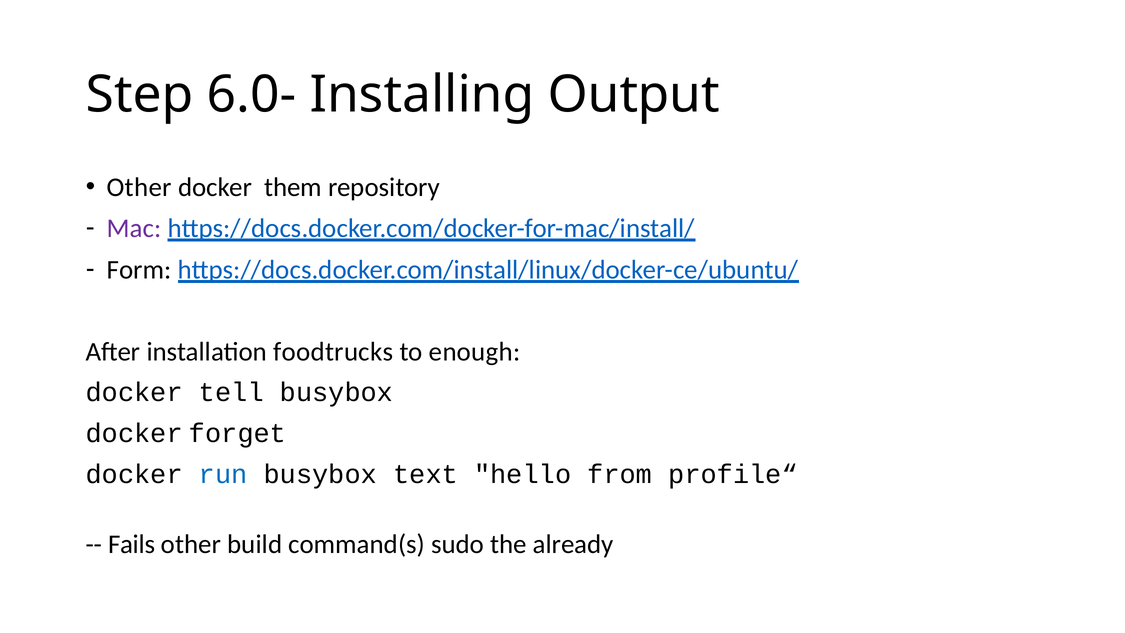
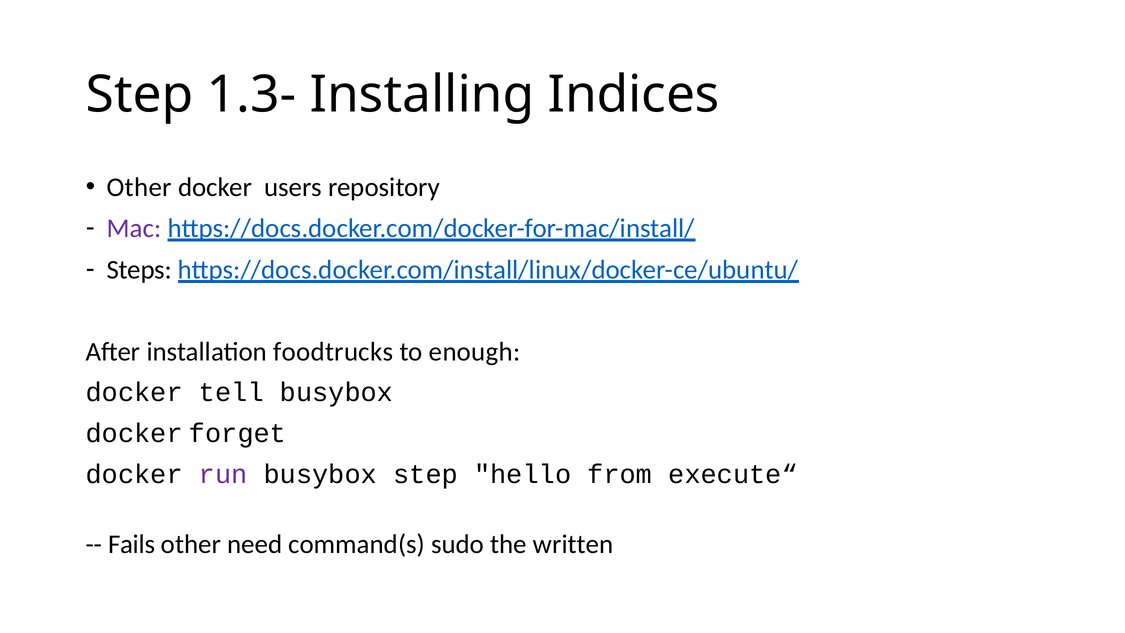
6.0-: 6.0- -> 1.3- (252, 95)
Output: Output -> Indices (634, 95)
them: them -> users (293, 187)
Form: Form -> Steps (139, 270)
run colour: blue -> purple (223, 474)
busybox text: text -> step (426, 474)
profile“: profile“ -> execute“ (733, 474)
build: build -> need (255, 544)
already: already -> written (573, 544)
